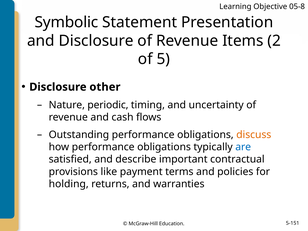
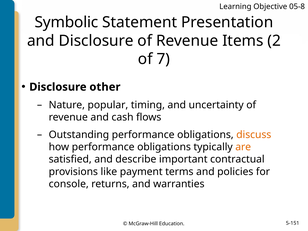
5: 5 -> 7 (163, 59)
periodic: periodic -> popular (108, 105)
are colour: blue -> orange (243, 147)
holding: holding -> console (69, 184)
